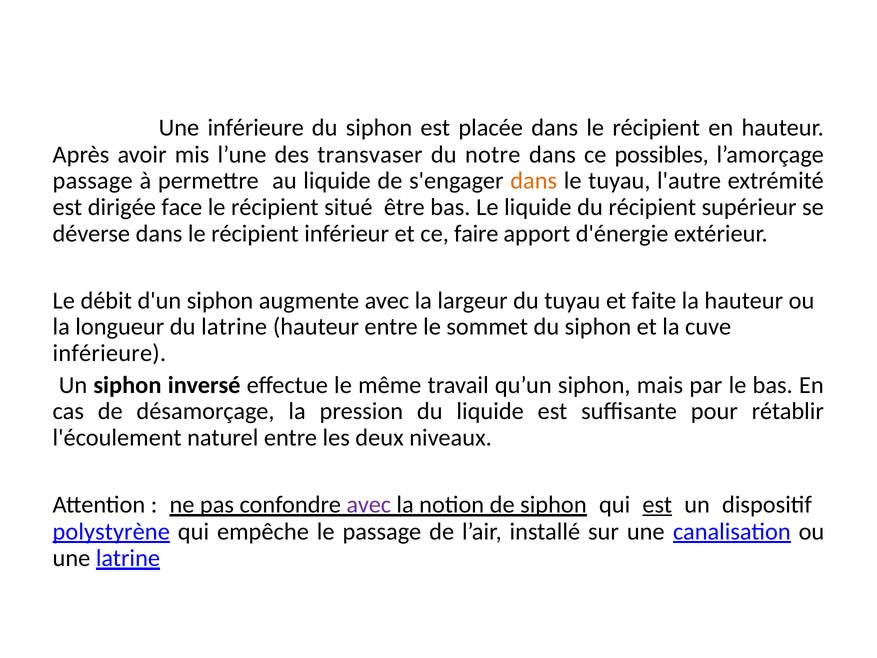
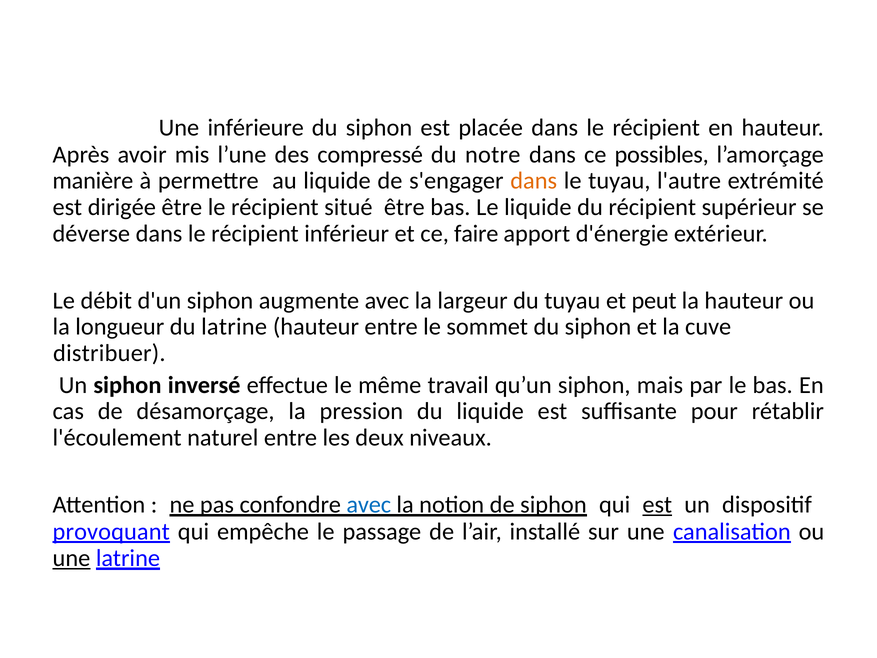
transvaser: transvaser -> compressé (370, 155)
passage: passage -> manière (93, 181)
dirigée face: face -> être (182, 207)
faite: faite -> peut (654, 300)
inférieure: inférieure -> distribuer (109, 353)
avec colour: purple -> blue (369, 504)
polystyrène: polystyrène -> provoquant (111, 531)
une underline: none -> present (71, 558)
